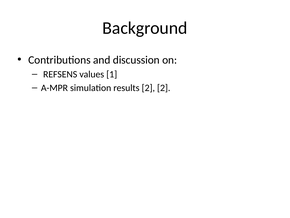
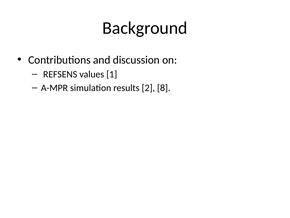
2 2: 2 -> 8 (164, 88)
